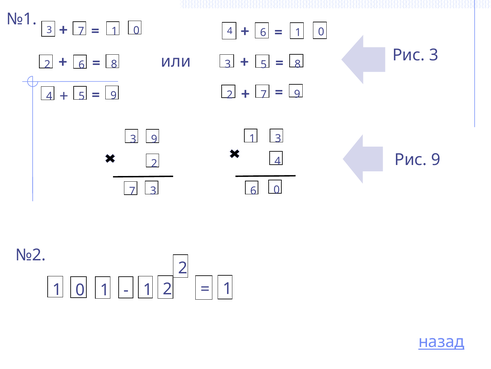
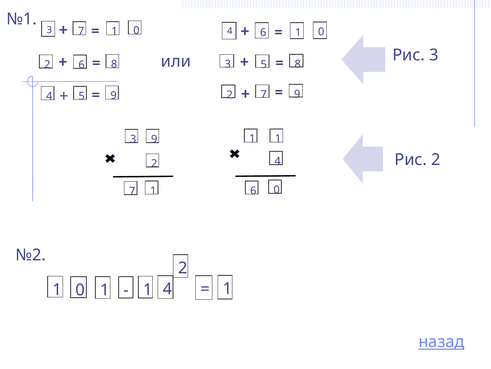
3: 3 -> 1 (278, 138)
Рис 9: 9 -> 2 (436, 159)
3: 3 -> 1 (153, 190)
2: 2 -> 4 (167, 289)
